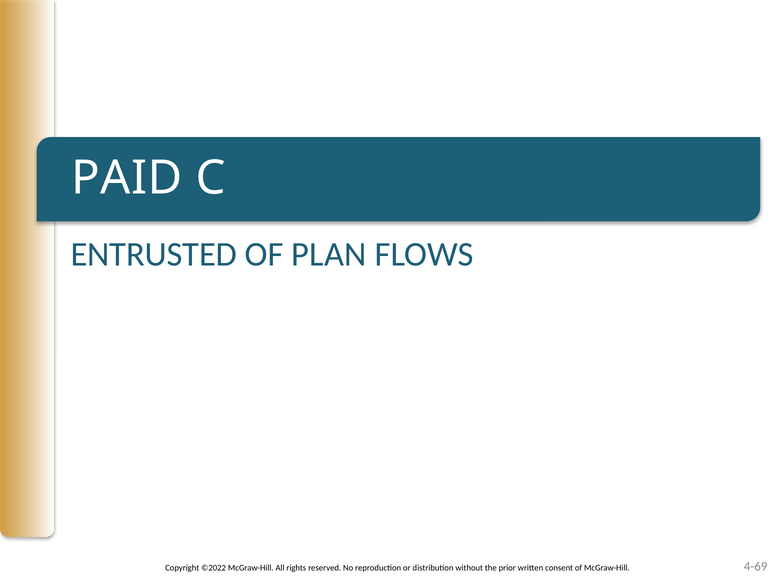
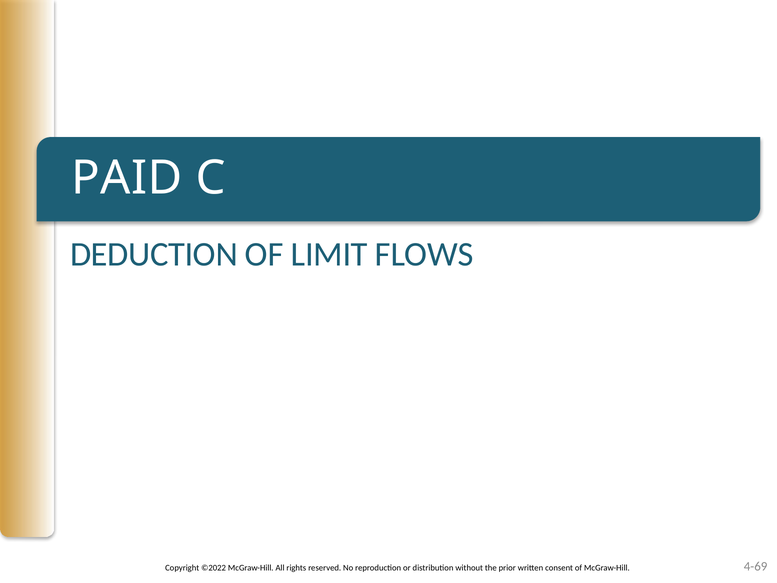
ENTRUSTED: ENTRUSTED -> DEDUCTION (154, 254)
PLAN: PLAN -> LIMIT (329, 254)
